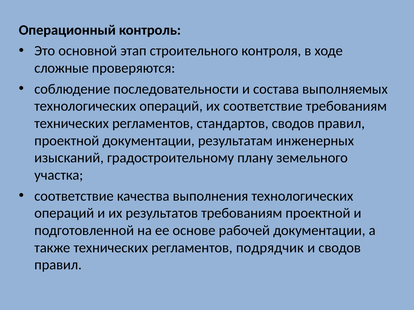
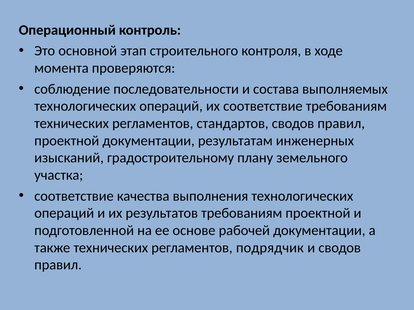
сложные: сложные -> момента (61, 68)
